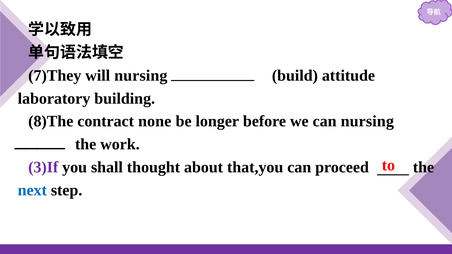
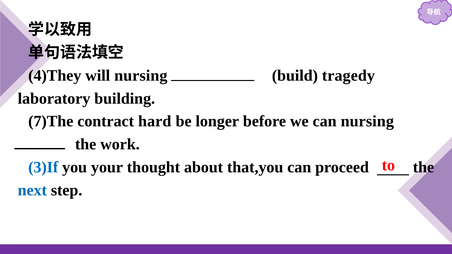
7)They: 7)They -> 4)They (55, 76)
attitude: attitude -> tragedy (348, 76)
8)The: 8)The -> 7)The (51, 121)
none: none -> hard (155, 121)
3)If colour: purple -> blue (43, 167)
shall: shall -> your (107, 167)
